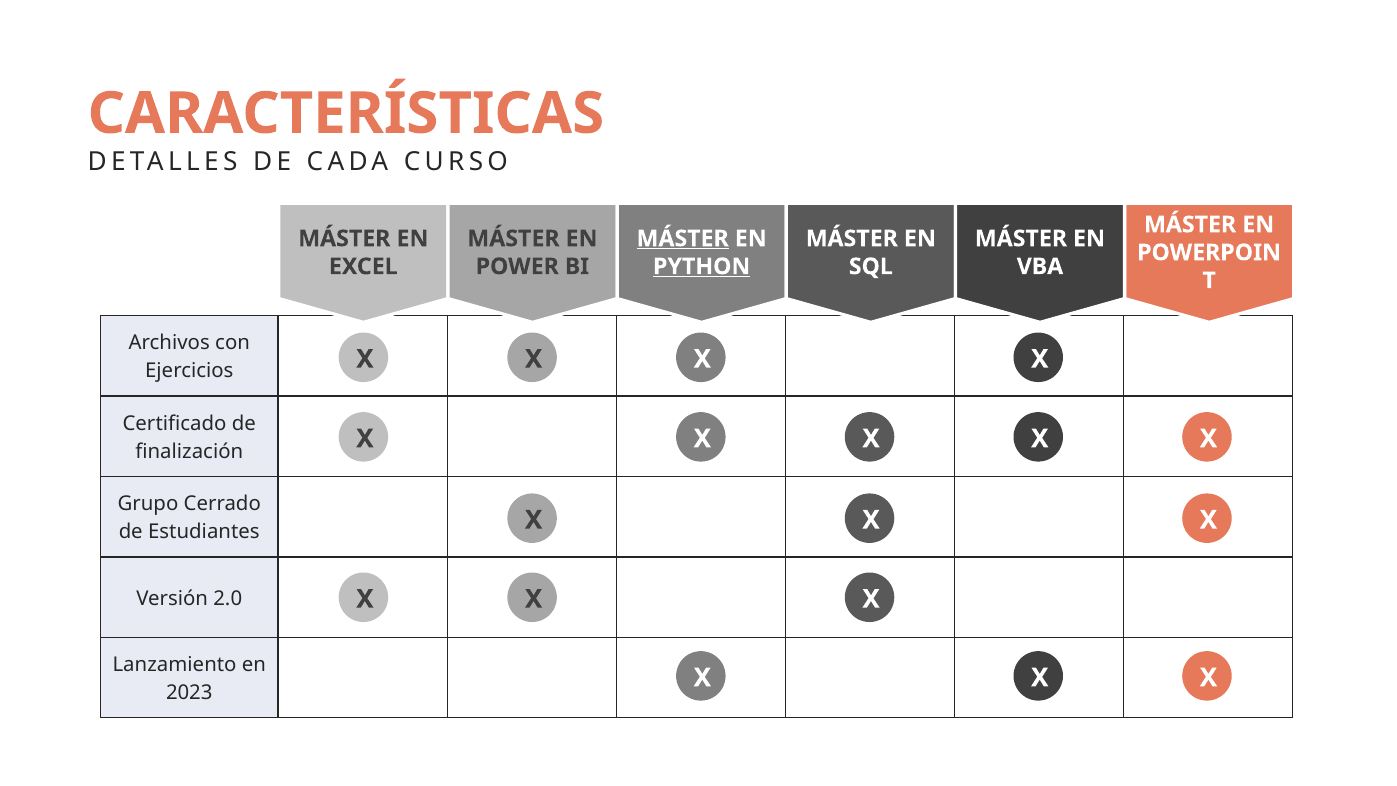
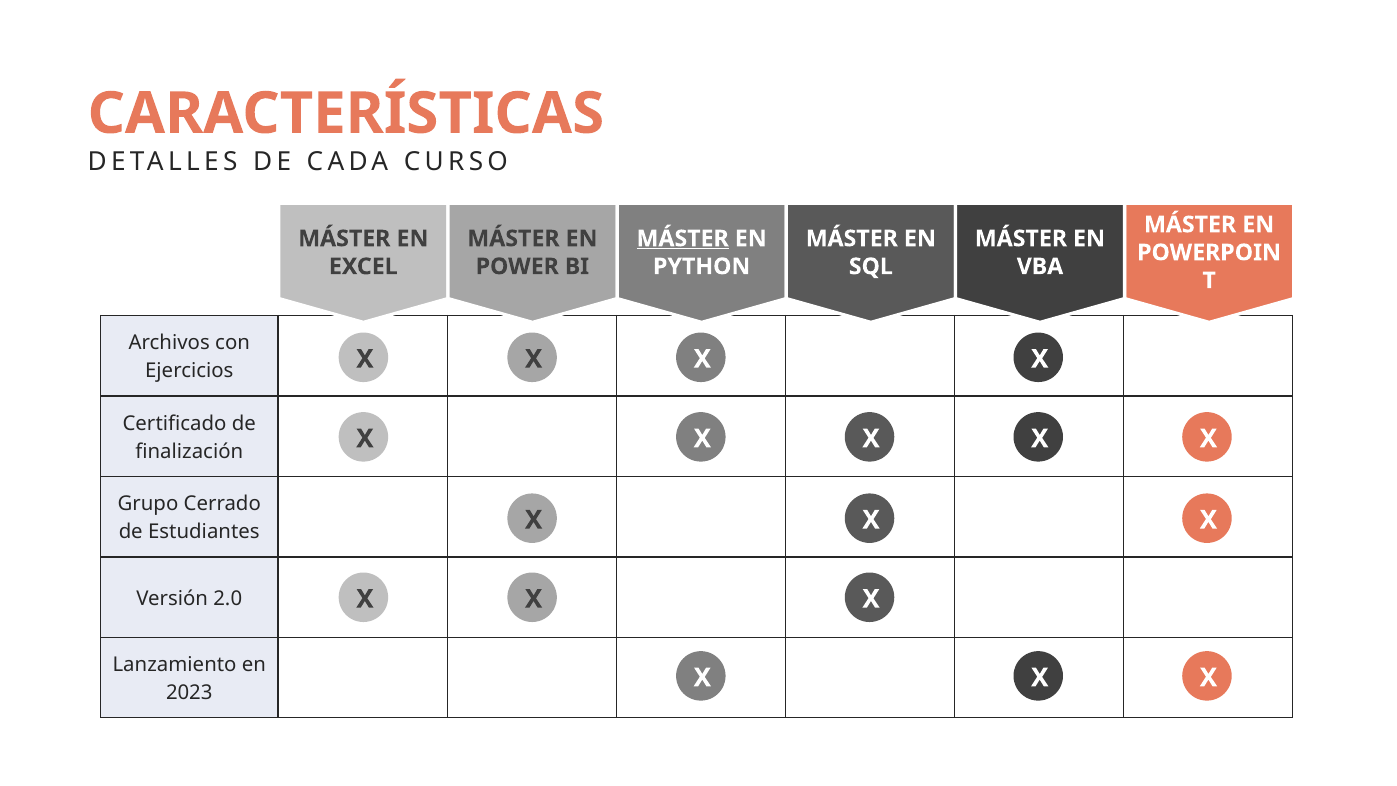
PYTHON underline: present -> none (702, 266)
